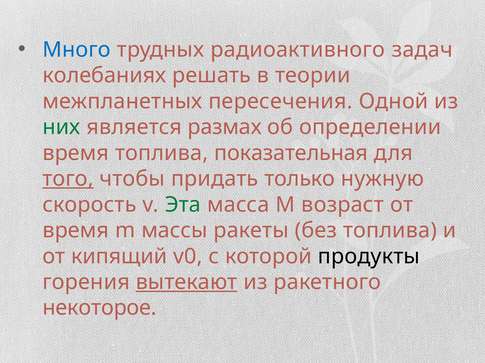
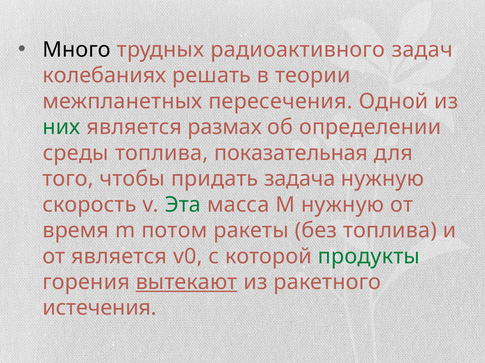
Много colour: blue -> black (77, 50)
время: время -> среды (76, 153)
того underline: present -> none (68, 179)
только: только -> задача (300, 179)
М возраст: возраст -> нужную (343, 205)
массы: массы -> потом (174, 231)
от кипящий: кипящий -> является (119, 257)
продукты colour: black -> green (369, 257)
некоторое: некоторое -> истечения (100, 309)
